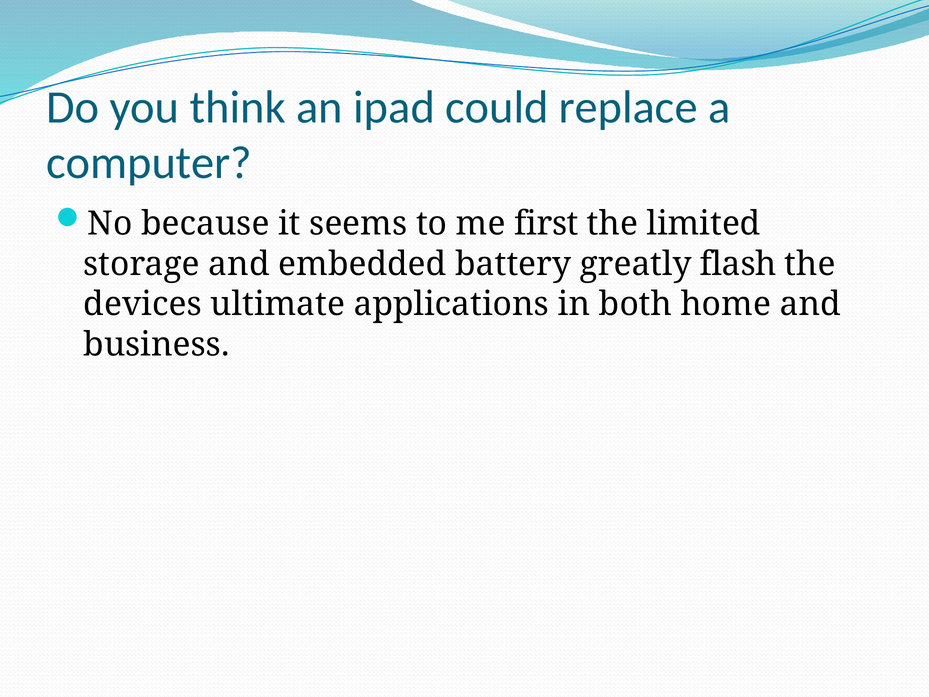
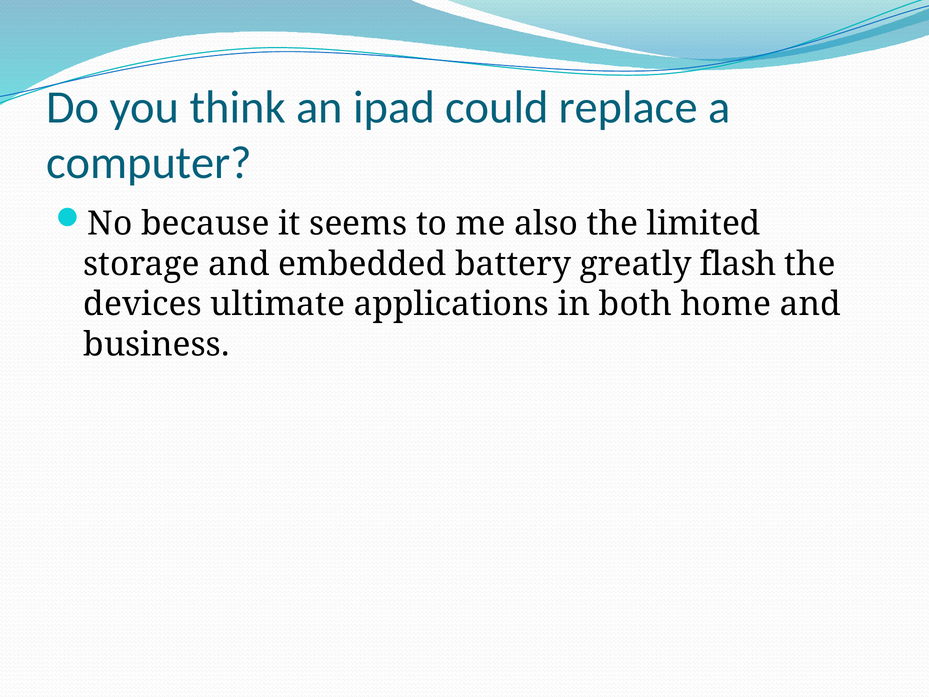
first: first -> also (546, 224)
